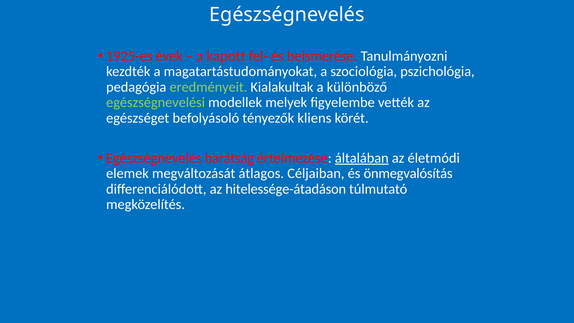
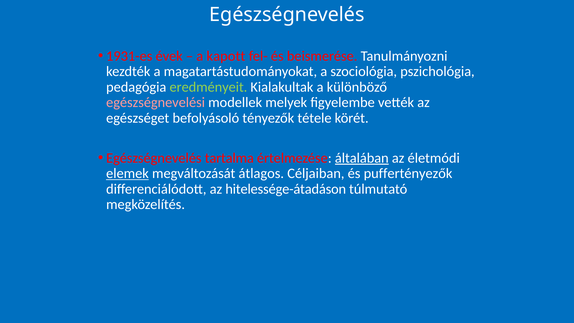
1925-es: 1925-es -> 1931-es (129, 56)
egészségnevelési colour: light green -> pink (156, 102)
kliens: kliens -> tétele (314, 118)
barátság: barátság -> tartalma (229, 158)
elemek underline: none -> present (127, 173)
önmegvalósítás: önmegvalósítás -> puffertényezők (408, 173)
